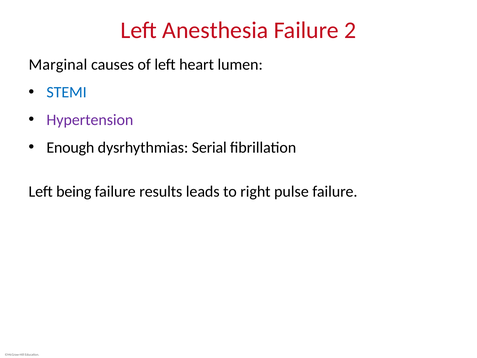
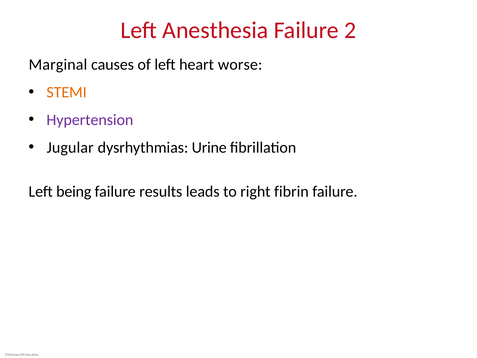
lumen: lumen -> worse (240, 65)
STEMI colour: blue -> orange (67, 92)
Enough: Enough -> Jugular (70, 147)
Serial: Serial -> Urine (209, 147)
pulse: pulse -> fibrin (291, 192)
